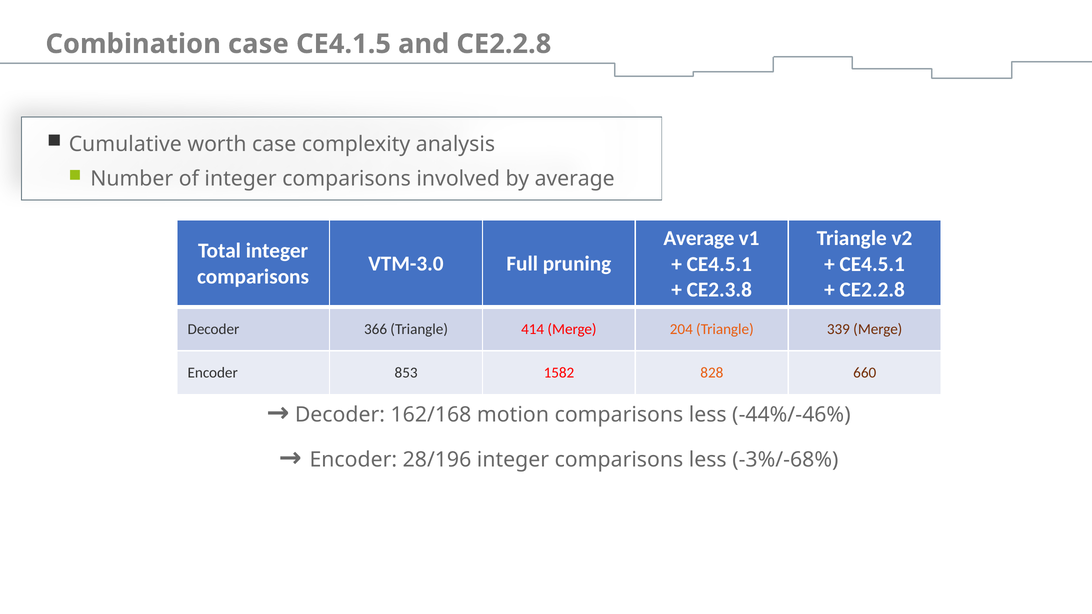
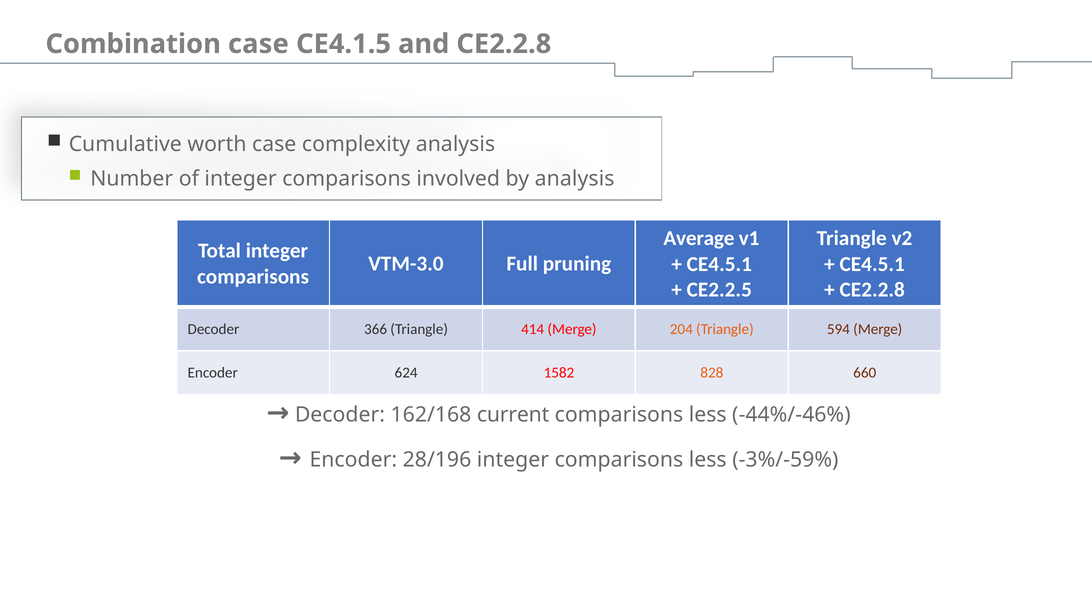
by average: average -> analysis (575, 179)
CE2.3.8: CE2.3.8 -> CE2.2.5 (719, 290)
339: 339 -> 594 (838, 329)
853: 853 -> 624 (406, 373)
motion: motion -> current (513, 415)
-3%/-68%: -3%/-68% -> -3%/-59% (785, 460)
